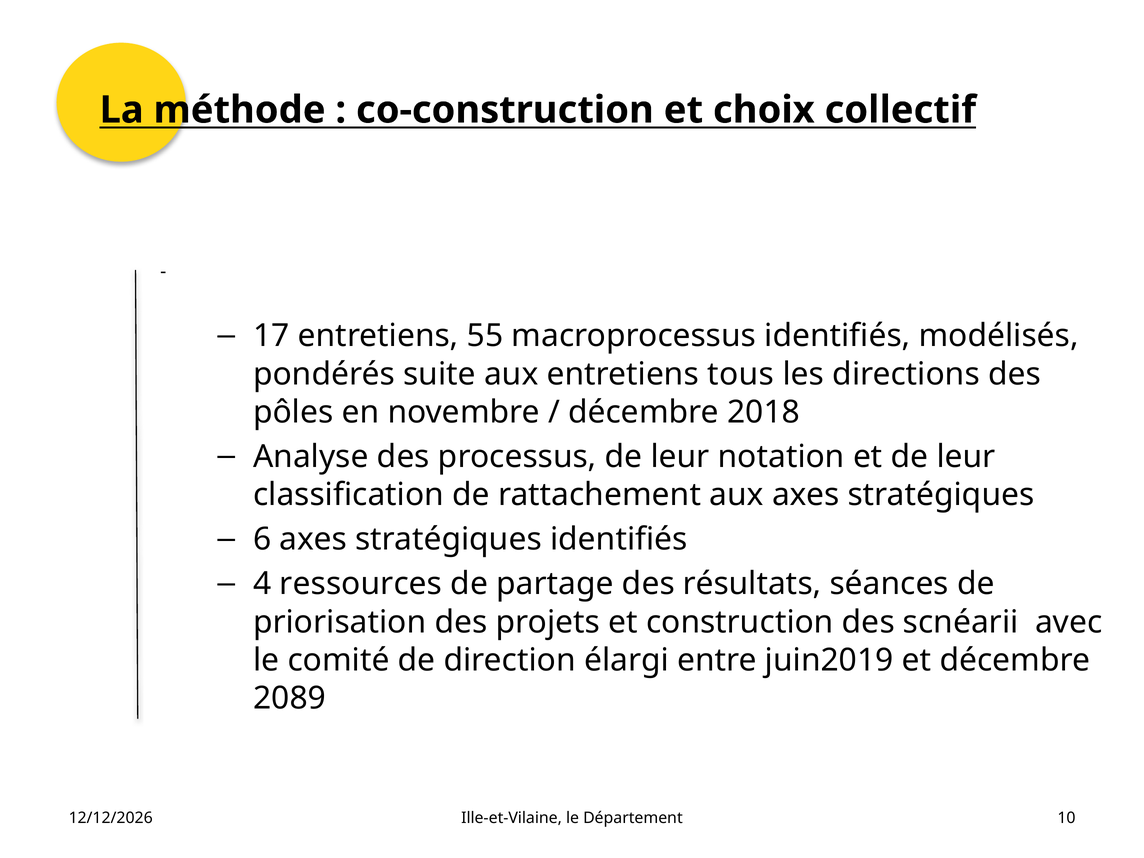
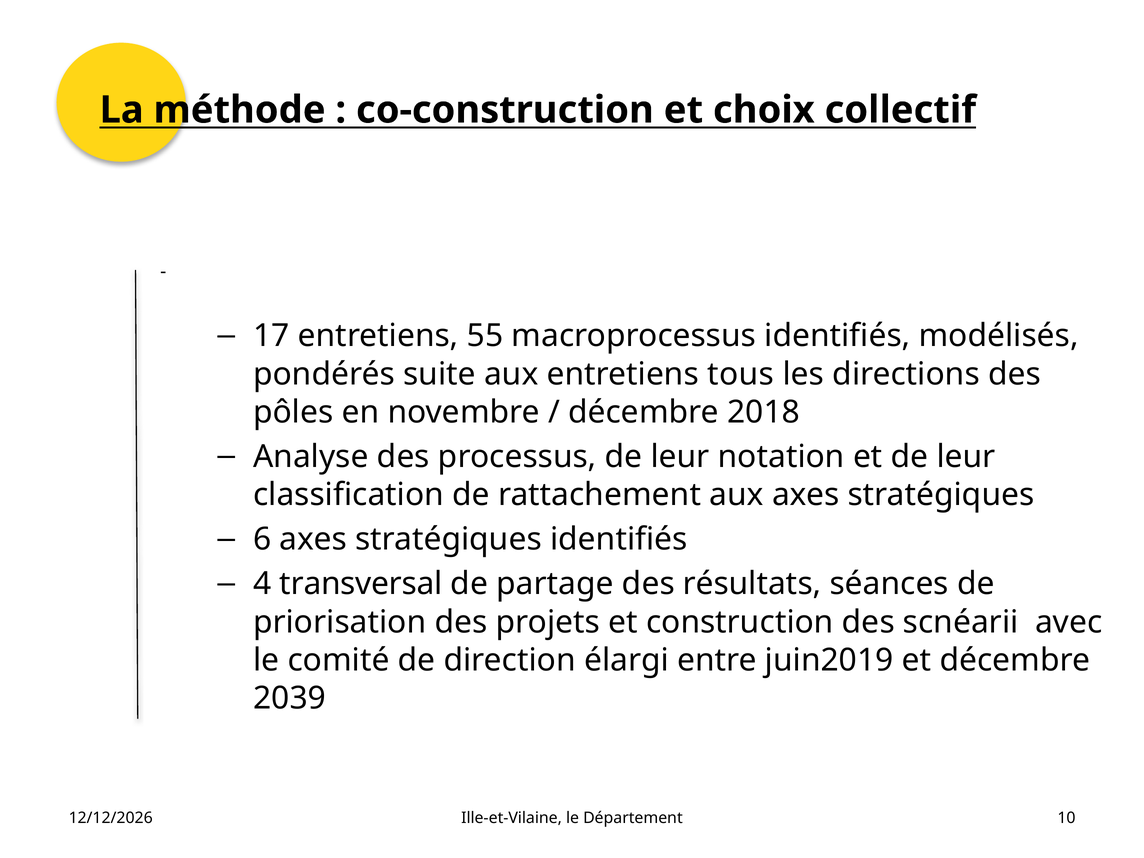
ressources: ressources -> transversal (361, 584)
2089: 2089 -> 2039 (290, 698)
